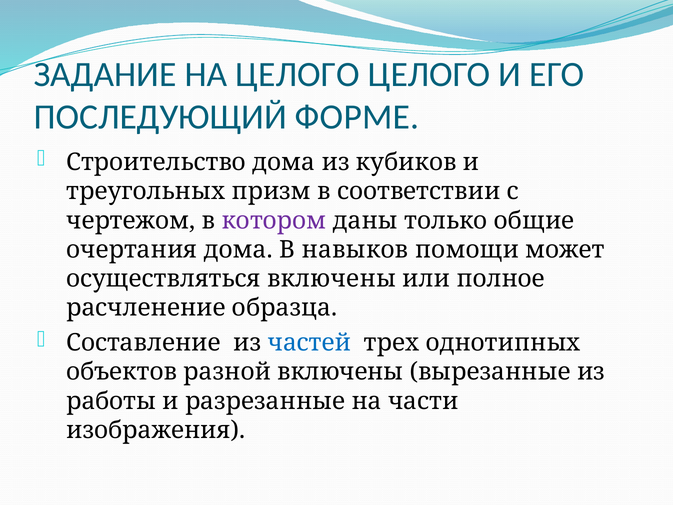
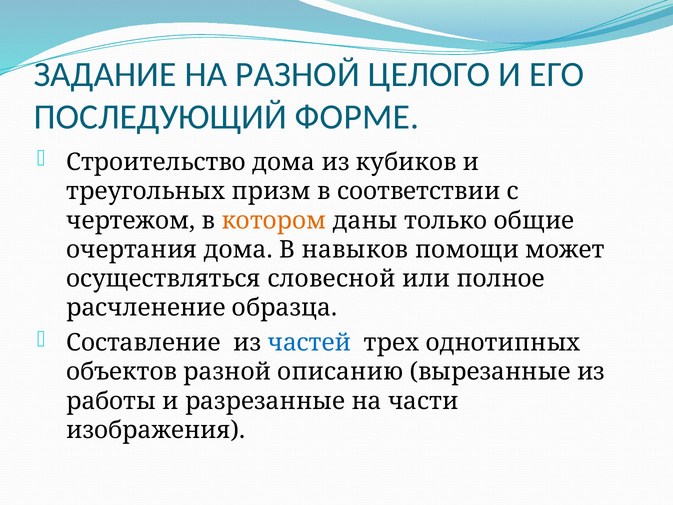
НА ЦЕЛОГО: ЦЕЛОГО -> РАЗНОЙ (298, 74)
котором colour: purple -> orange (274, 220)
осуществляться включены: включены -> словесной (331, 279)
разной включены: включены -> описанию (340, 372)
